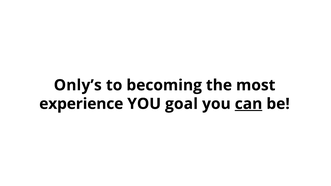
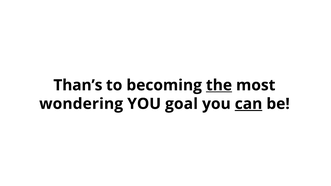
Only’s: Only’s -> Than’s (78, 85)
the underline: none -> present (219, 85)
experience: experience -> wondering (81, 104)
